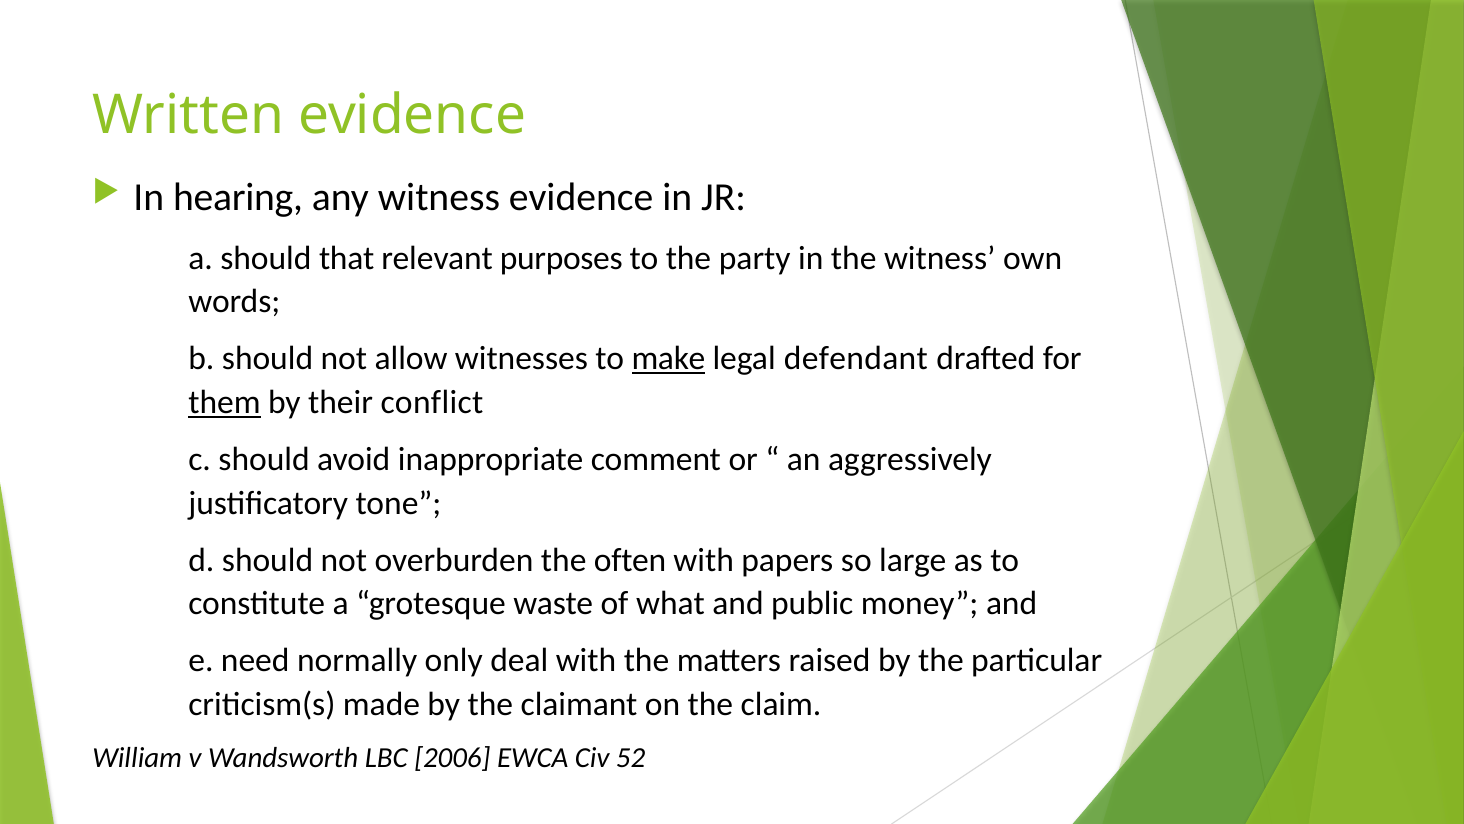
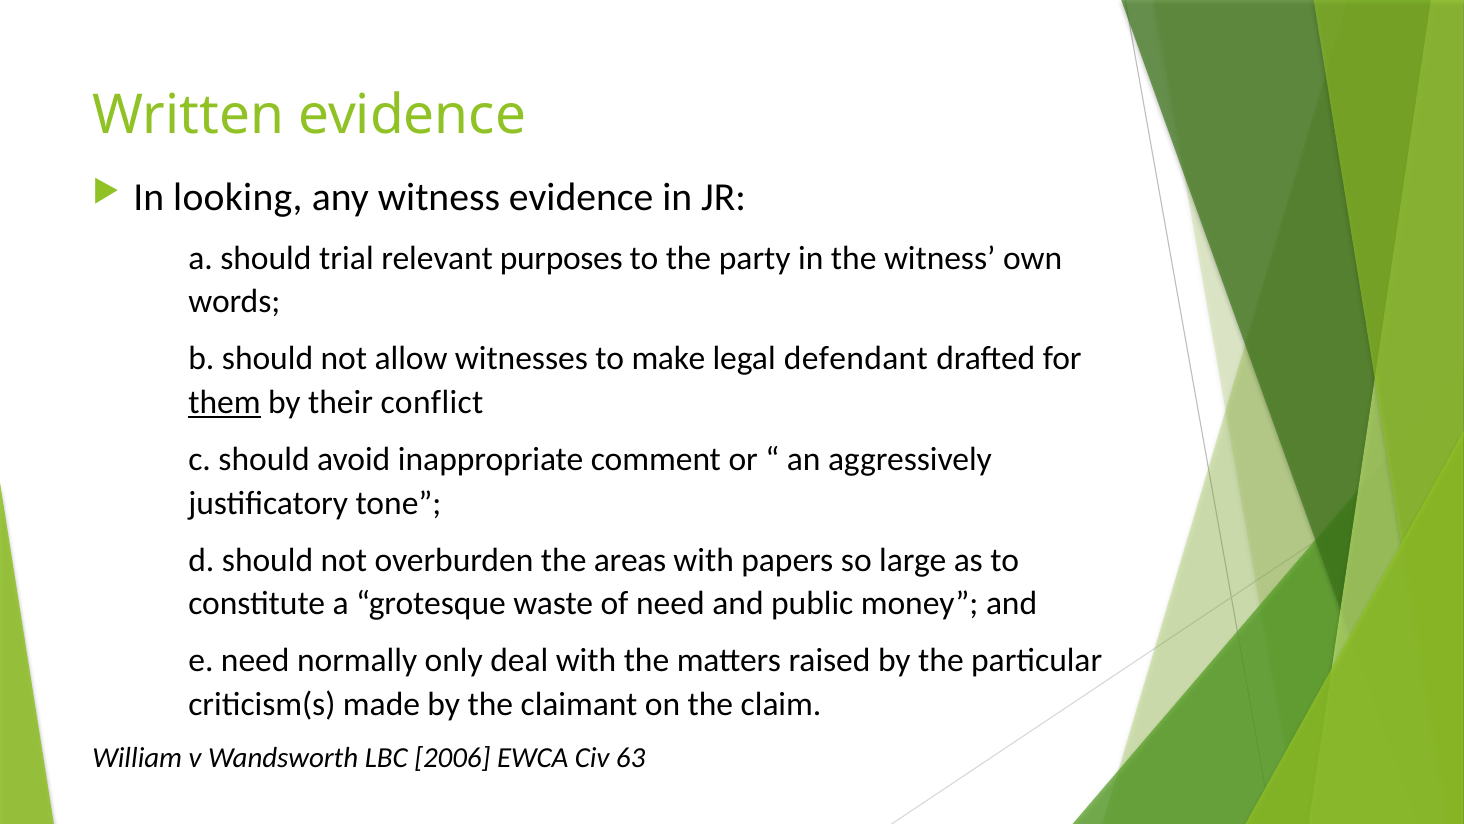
hearing: hearing -> looking (238, 198)
that: that -> trial (346, 258)
make underline: present -> none (668, 359)
often: often -> areas (630, 560)
of what: what -> need (670, 603)
52: 52 -> 63 (631, 757)
